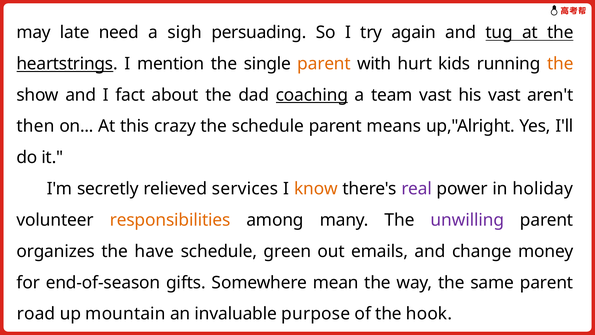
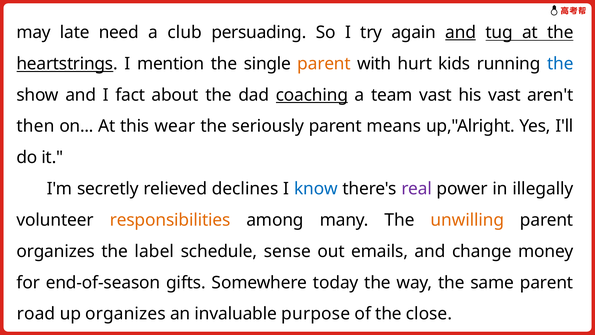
sigh: sigh -> club (185, 32)
and underline: none -> present (461, 32)
the colour: orange -> blue (560, 64)
crazy: crazy -> wear (175, 126)
the schedule: schedule -> seriously (268, 126)
services: services -> declines (245, 189)
know colour: orange -> blue (316, 189)
holiday: holiday -> illegally (543, 189)
unwilling colour: purple -> orange (467, 220)
have: have -> label (154, 251)
green: green -> sense (287, 251)
mean: mean -> today (336, 282)
up mountain: mountain -> organizes (126, 314)
hook: hook -> close (429, 314)
